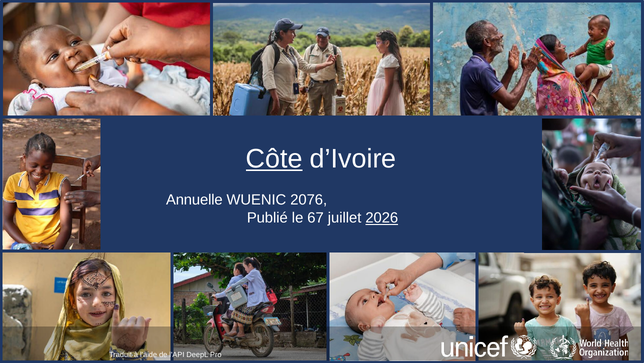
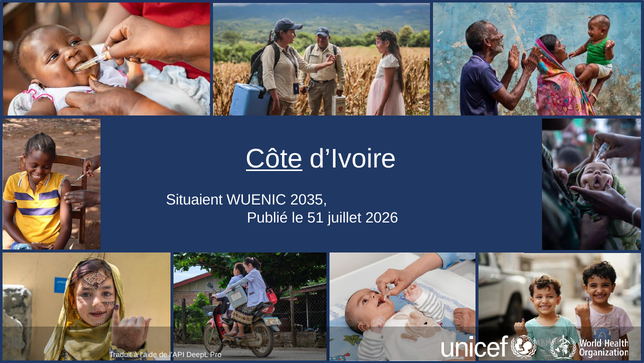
Annuelle: Annuelle -> Situaient (194, 200)
2076: 2076 -> 2035 (309, 200)
67: 67 -> 51 (316, 218)
2026 underline: present -> none (382, 218)
